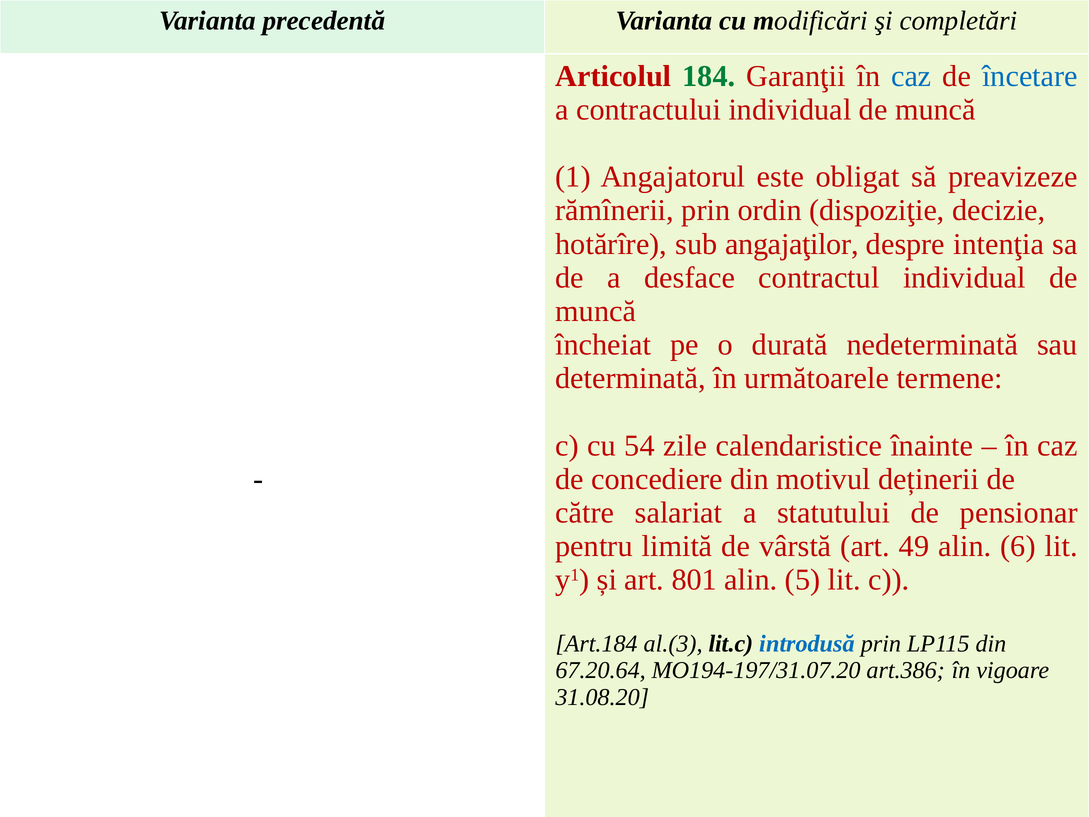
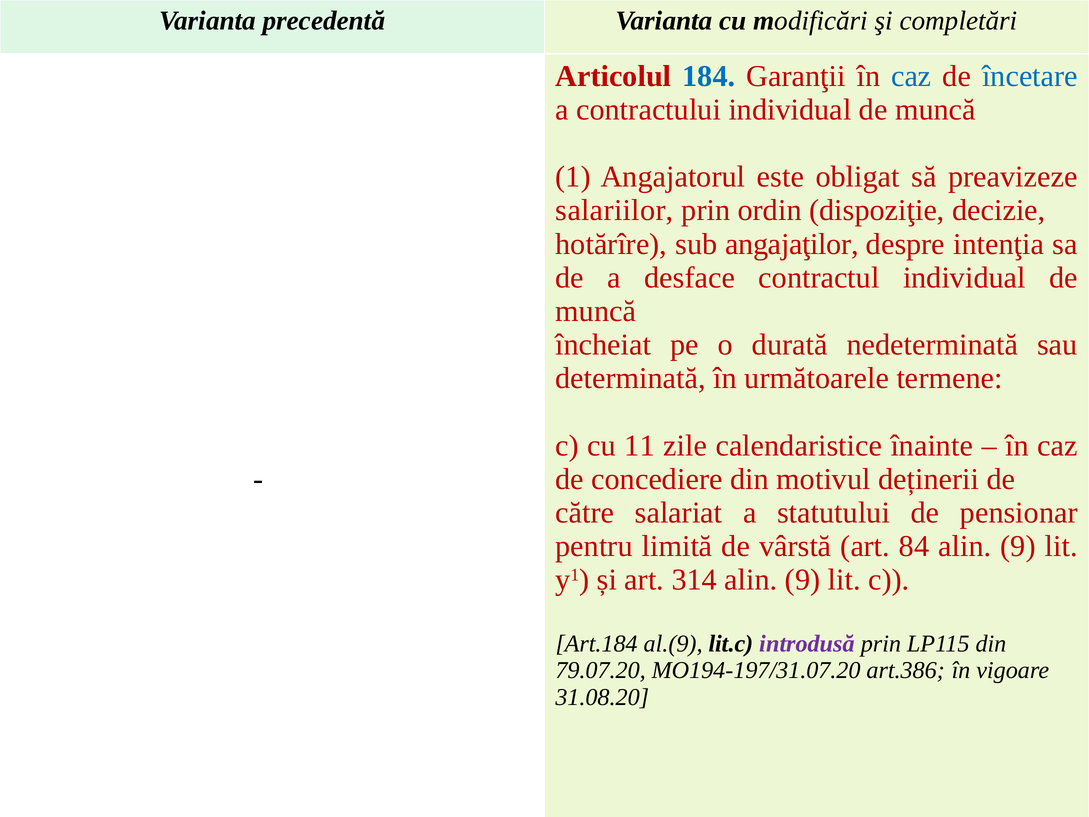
184 colour: green -> blue (709, 76)
rămînerii: rămînerii -> salariilor (615, 210)
54: 54 -> 11 (640, 445)
49: 49 -> 84 (914, 546)
6: 6 -> 9 (1018, 546)
801: 801 -> 314 (694, 580)
5: 5 -> 9 (803, 580)
al.(3: al.(3 -> al.(9 (673, 643)
introdusă colour: blue -> purple (807, 643)
67.20.64: 67.20.64 -> 79.07.20 (601, 670)
